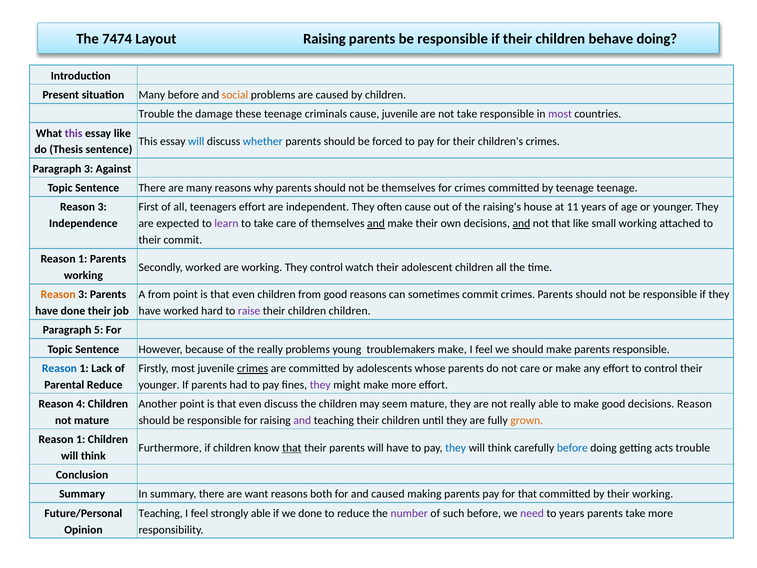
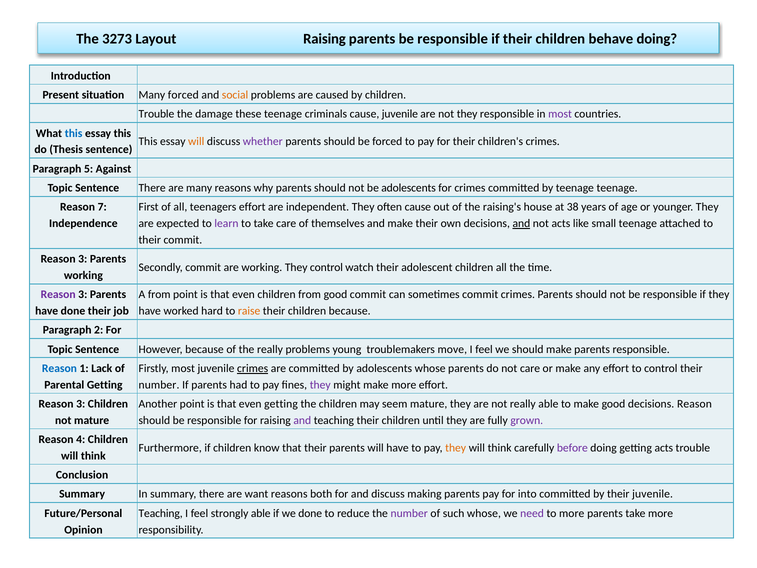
7474: 7474 -> 3273 (117, 39)
Many before: before -> forced (183, 95)
not take: take -> they (467, 114)
this colour: purple -> blue (74, 133)
essay like: like -> this (122, 133)
will colour: blue -> orange (196, 141)
whether colour: blue -> purple (263, 141)
Paragraph 3: 3 -> 5 (89, 169)
be themselves: themselves -> adolescents (409, 188)
3: 3 -> 7 (102, 207)
11: 11 -> 38 (573, 207)
and underline: present -> none (376, 223)
not that: that -> acts (561, 223)
small working: working -> teenage (638, 223)
1: 1 -> 3 (83, 259)
Secondly worked: worked -> commit (203, 267)
Reason colour: orange -> purple (58, 294)
good reasons: reasons -> commit (368, 295)
raise colour: purple -> orange (249, 311)
children children: children -> because (350, 311)
5: 5 -> 2 (99, 330)
troublemakers make: make -> move (452, 349)
Parental Reduce: Reduce -> Getting (105, 385)
younger: younger -> number (159, 385)
4: 4 -> 3 (81, 404)
even discuss: discuss -> getting (281, 404)
grown colour: orange -> purple (527, 420)
1: 1 -> 4 (81, 439)
that underline: present -> none (292, 448)
they colour: blue -> orange (456, 448)
before colour: blue -> purple (572, 448)
and caused: caused -> discuss (388, 494)
for that: that -> into (527, 494)
their working: working -> juvenile (653, 494)
such before: before -> whose (484, 513)
to years: years -> more (572, 513)
